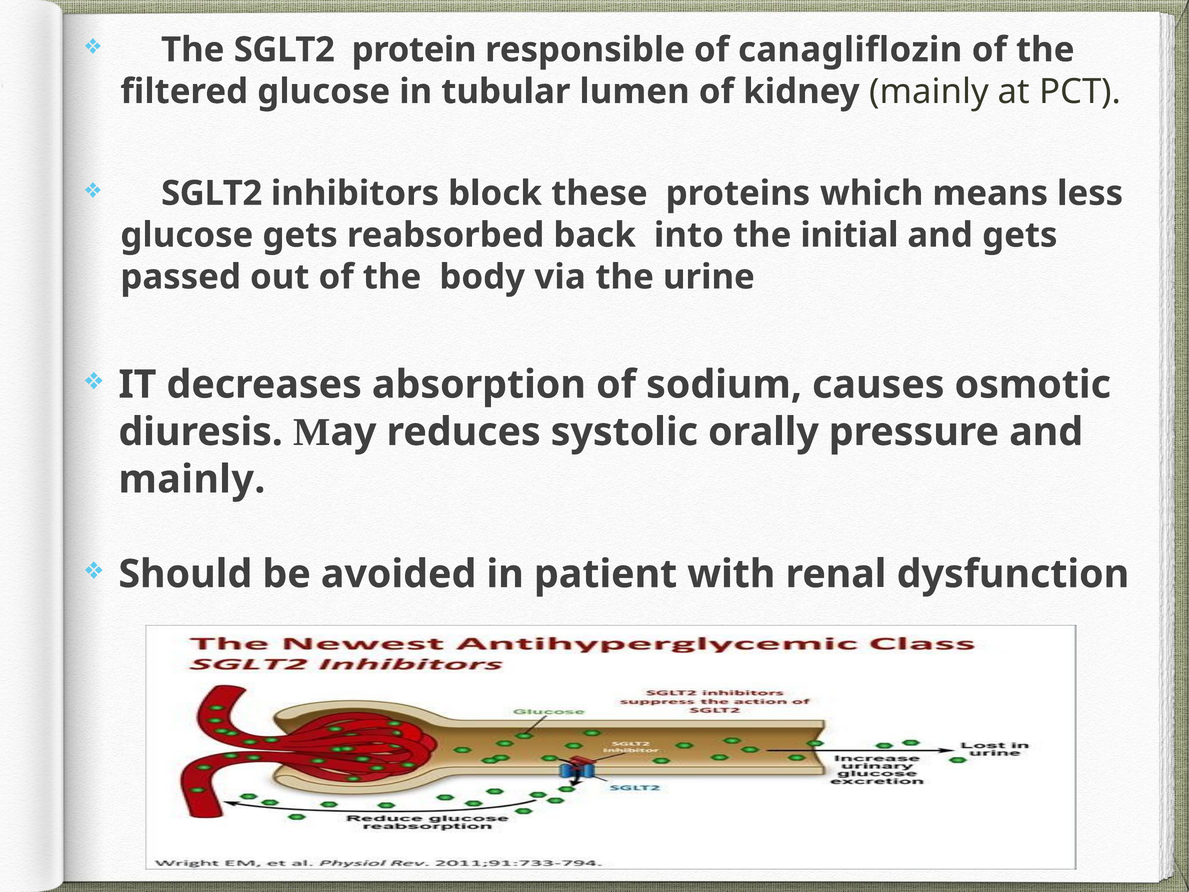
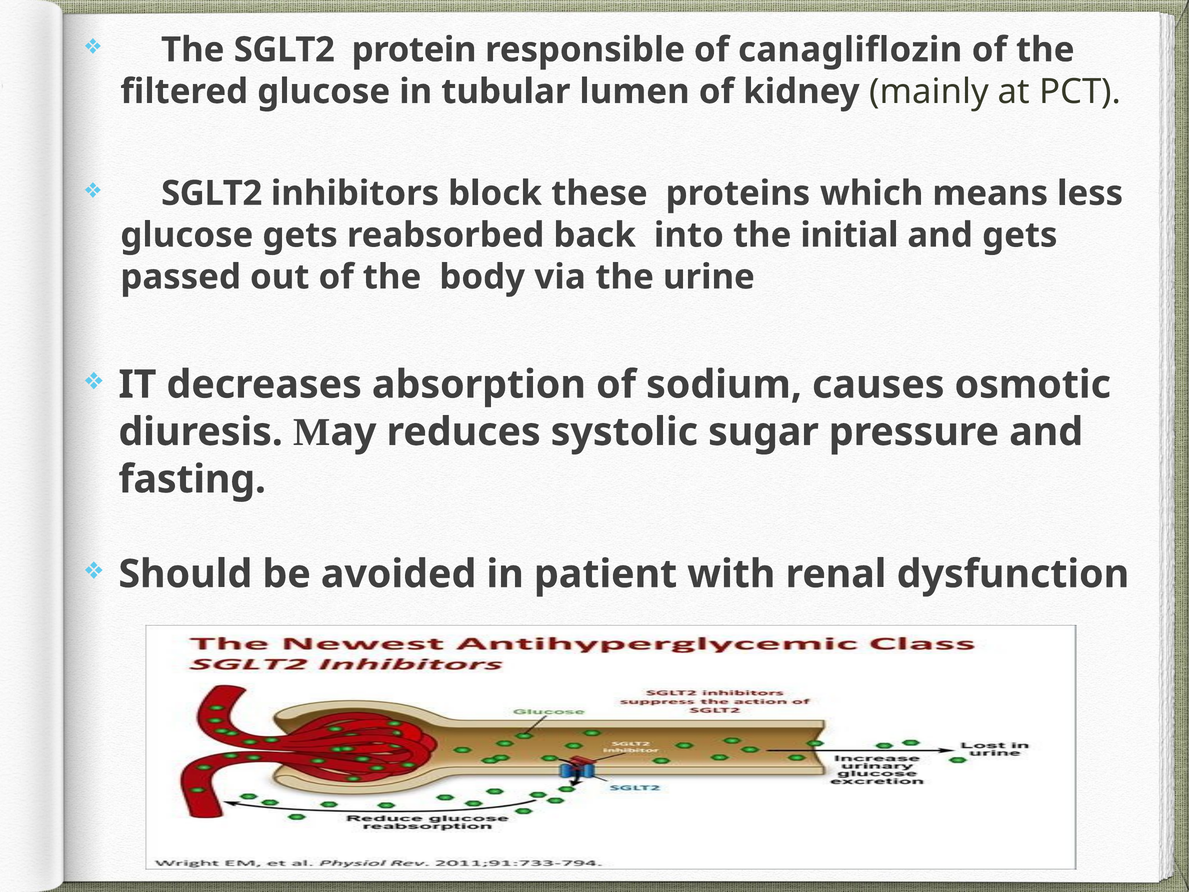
orally: orally -> sugar (763, 432)
mainly: mainly -> fasting (192, 479)
